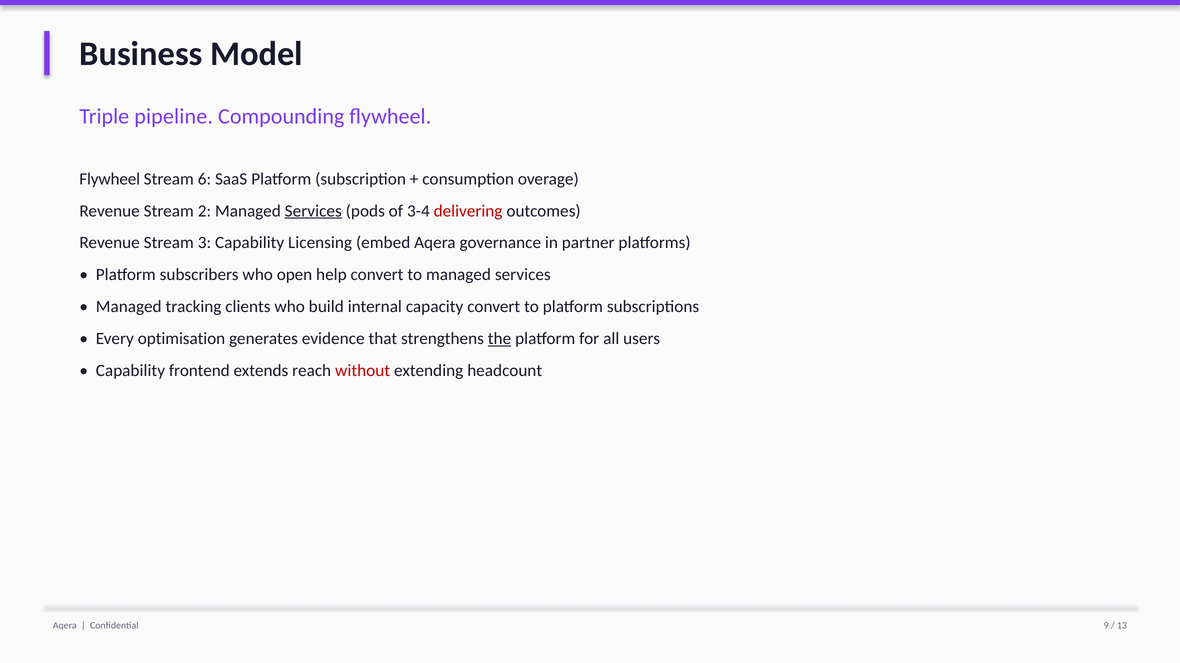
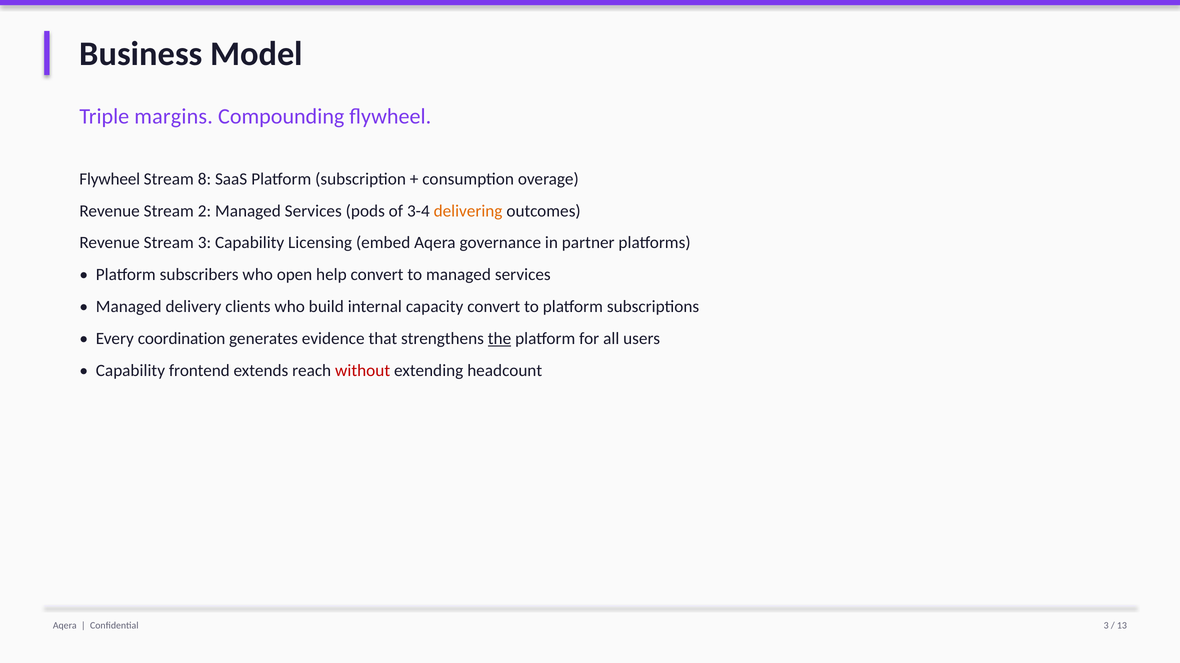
pipeline: pipeline -> margins (174, 116)
6: 6 -> 8 (204, 179)
Services underline: present -> none (313, 211)
delivering colour: red -> orange (468, 211)
tracking: tracking -> delivery (193, 307)
optimisation: optimisation -> coordination (182, 339)
Confidential 9: 9 -> 3 (1106, 626)
